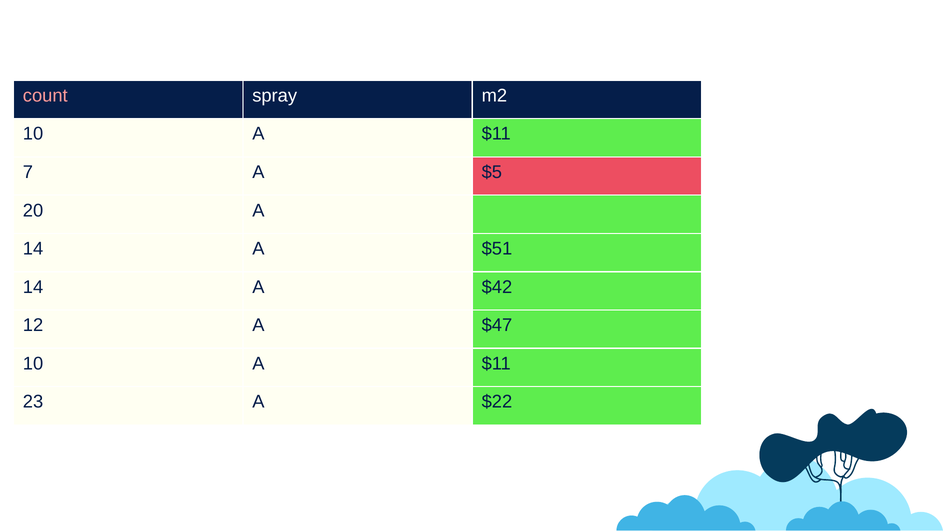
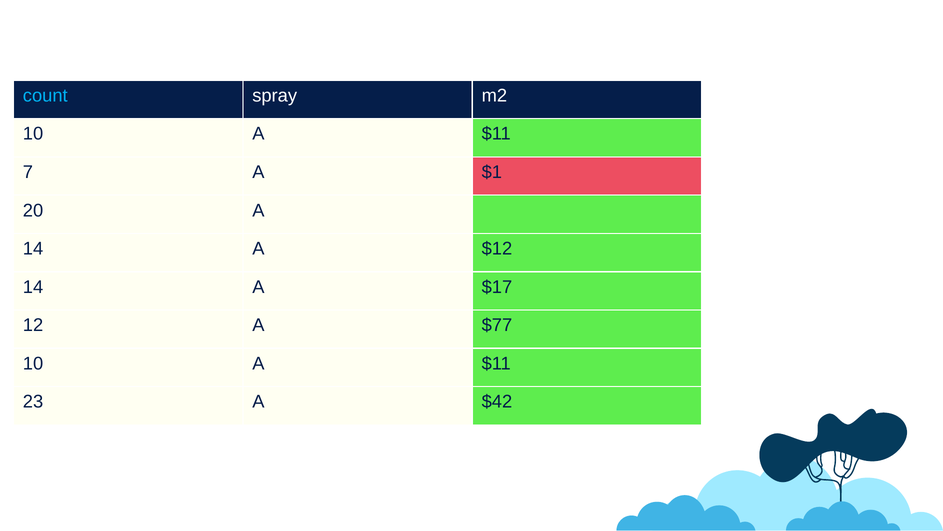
count colour: pink -> light blue (45, 96)
$5: $5 -> $1 (492, 172)
$51: $51 -> $12 (497, 249)
$42: $42 -> $17 (497, 287)
$47: $47 -> $77 (497, 325)
$22: $22 -> $42 (497, 401)
